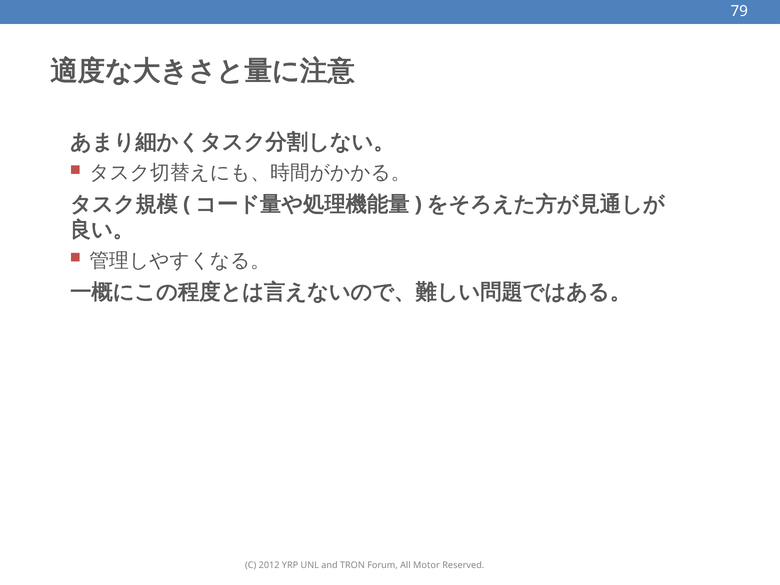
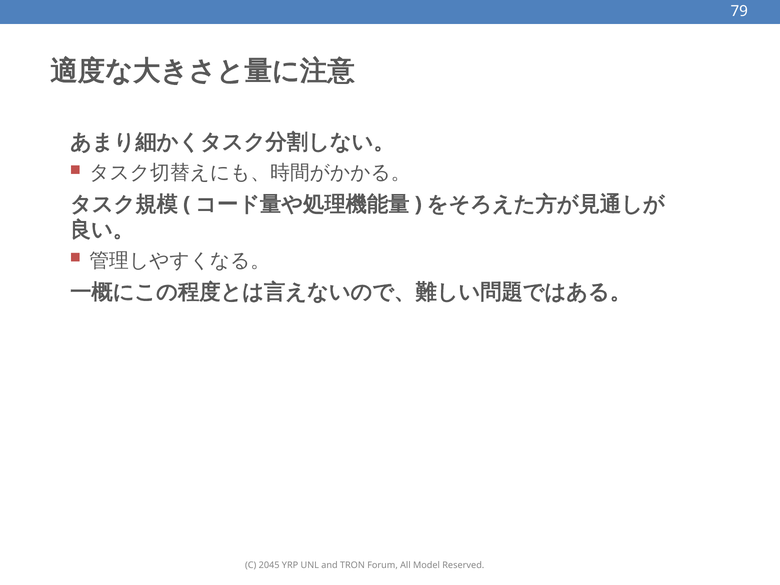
2012: 2012 -> 2045 (269, 565)
Motor: Motor -> Model (427, 565)
